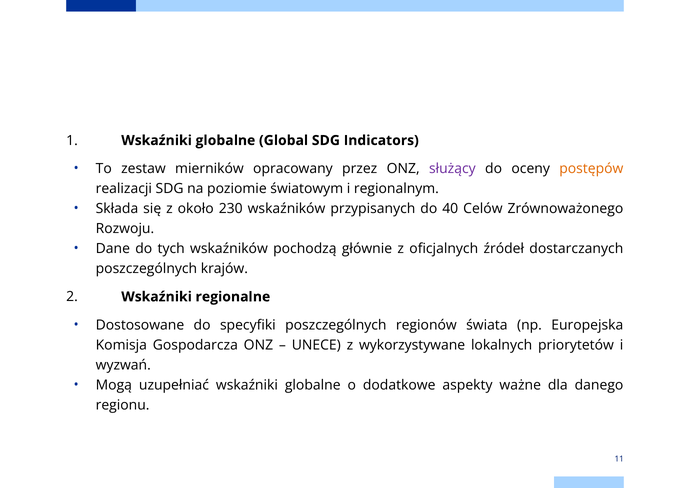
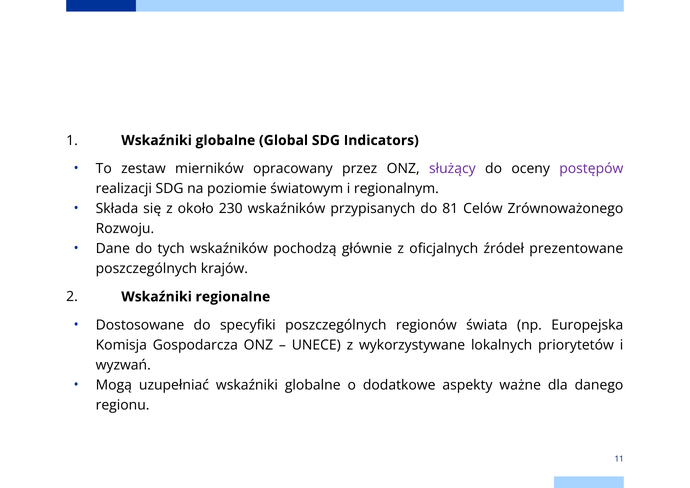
postępów colour: orange -> purple (591, 169)
40: 40 -> 81 (450, 209)
dostarczanych: dostarczanych -> prezentowane (576, 249)
